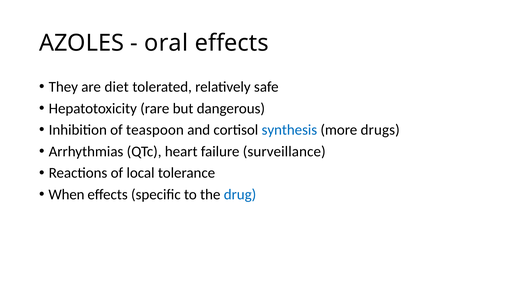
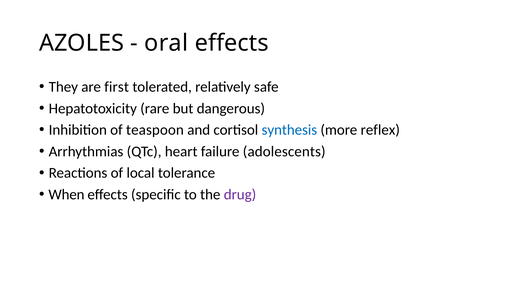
diet: diet -> first (117, 87)
drugs: drugs -> reflex (380, 130)
surveillance: surveillance -> adolescents (284, 151)
drug colour: blue -> purple (240, 194)
